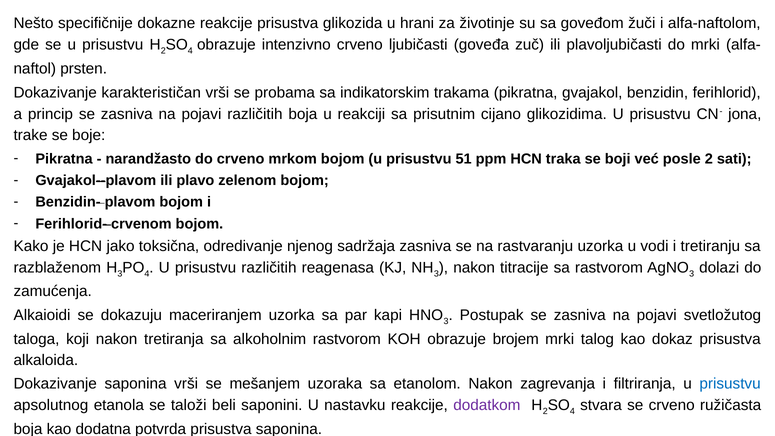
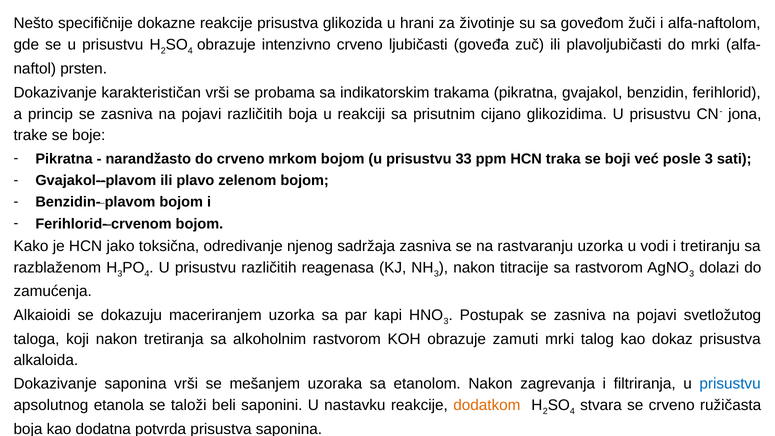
51: 51 -> 33 (464, 159)
posle 2: 2 -> 3 (709, 159)
brojem: brojem -> zamuti (516, 339)
dodatkom colour: purple -> orange (487, 405)
